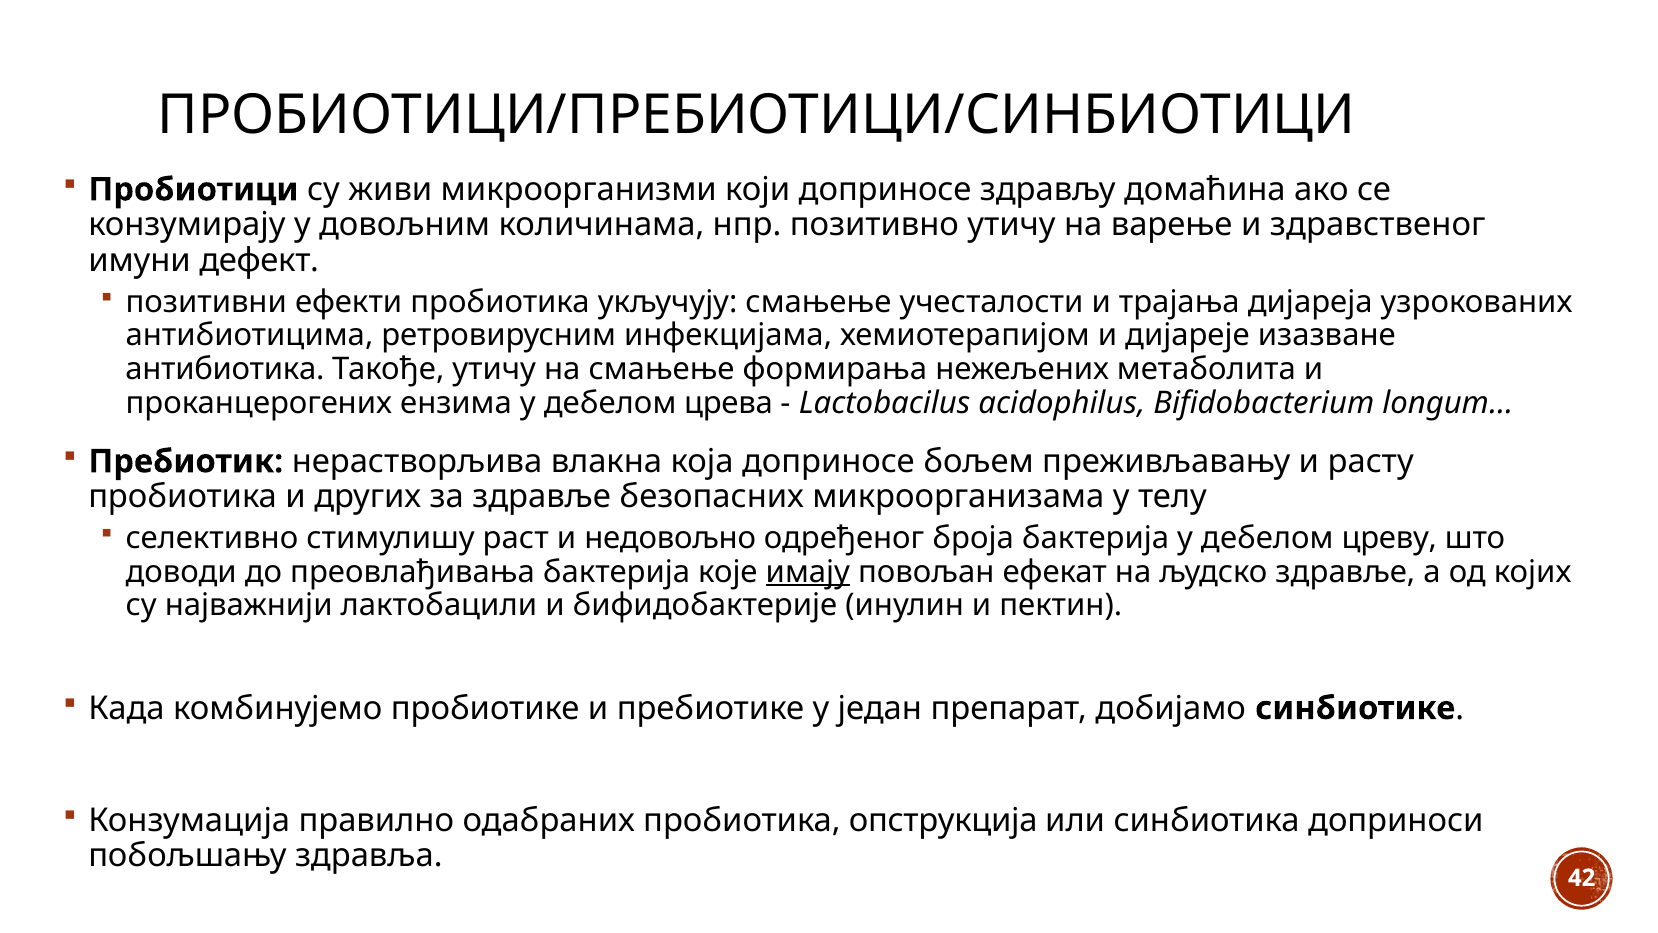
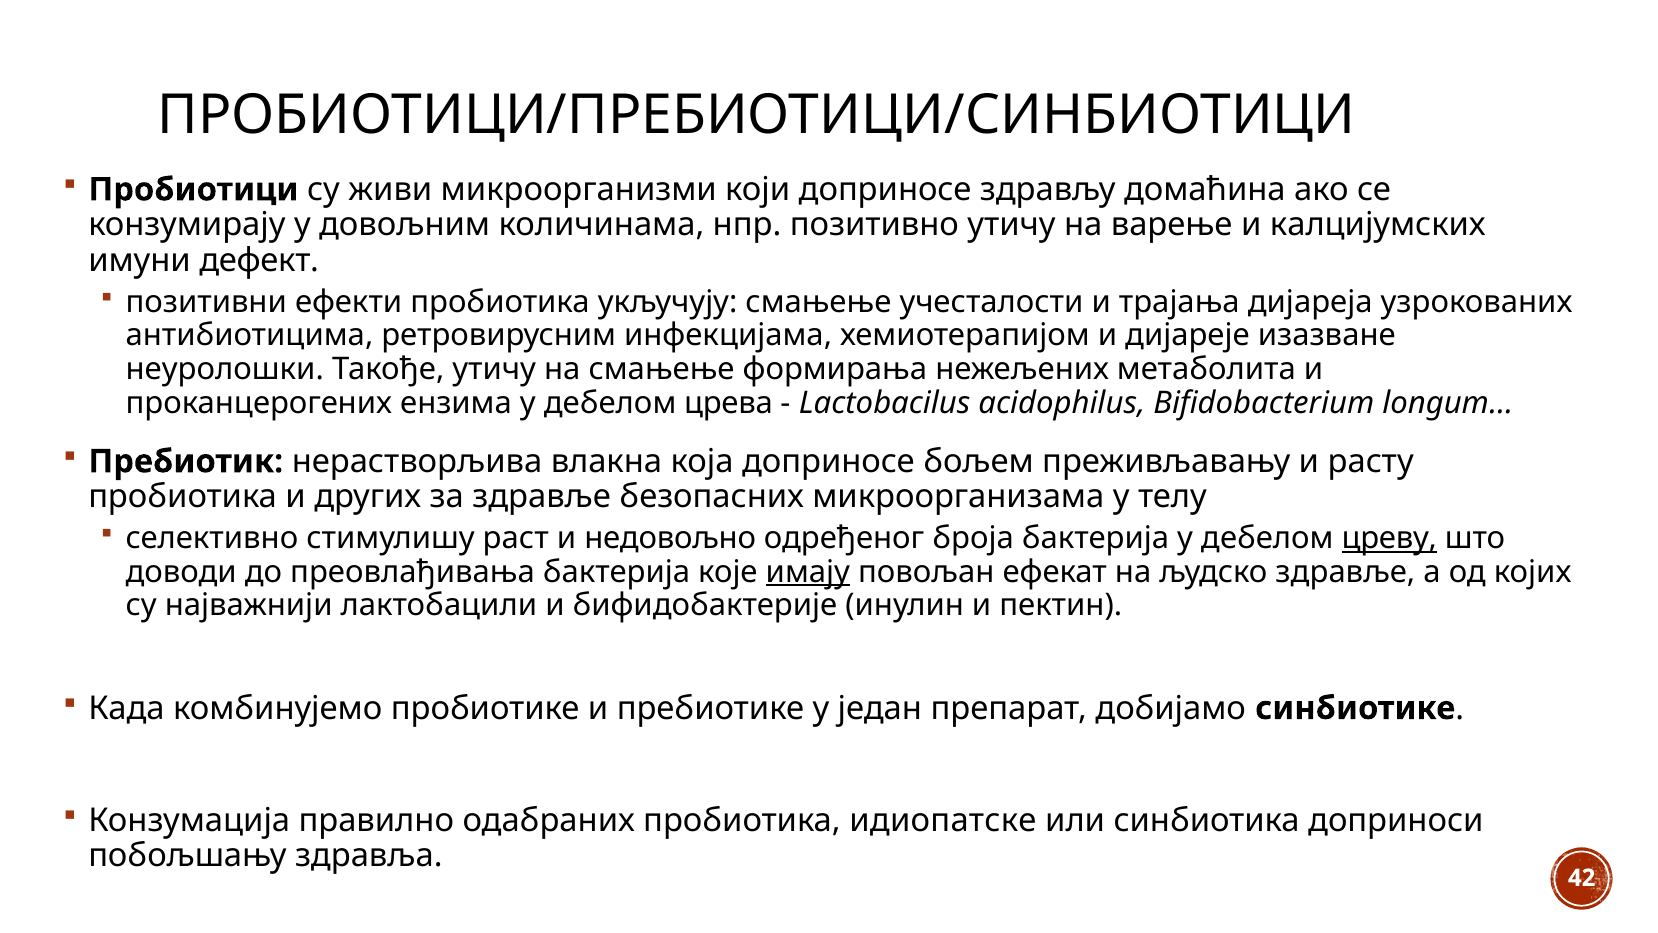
здравственог: здравственог -> калцијумских (1378, 225)
антибиотика: антибиотика -> неуролошки (225, 369)
цреву underline: none -> present (1389, 538)
опструкција: опструкција -> идиопатске (943, 820)
